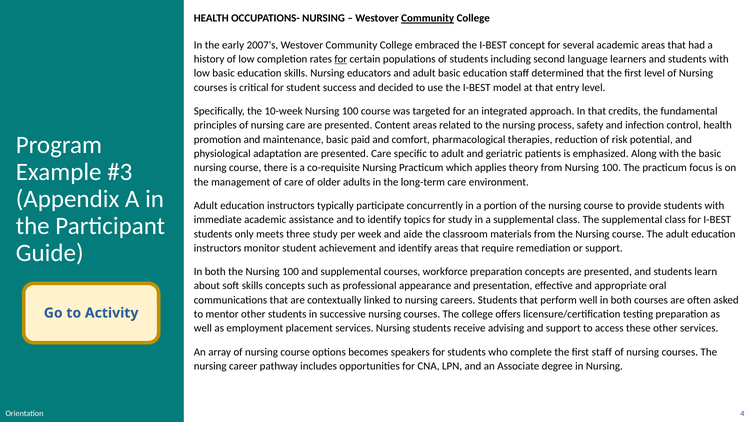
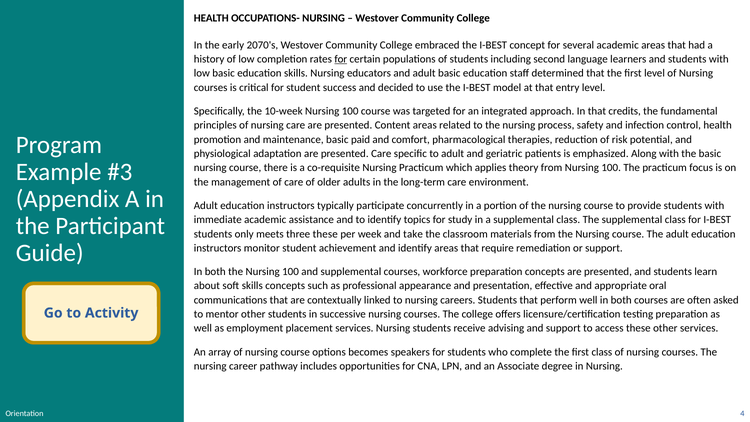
Community underline: present -> none (428, 18)
2007's: 2007's -> 2070's (262, 45)
three study: study -> these (325, 234)
aide: aide -> take (413, 234)
first staff: staff -> class (602, 352)
